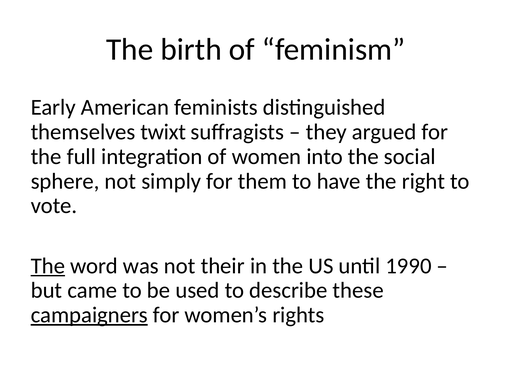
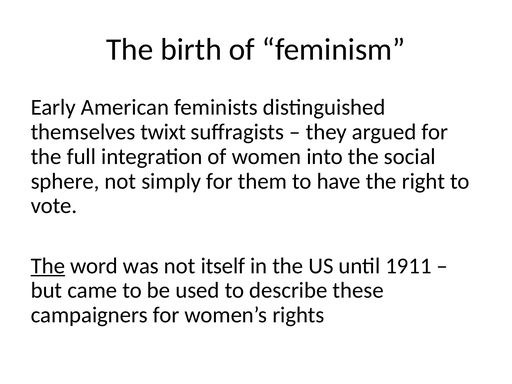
their: their -> itself (223, 266)
1990: 1990 -> 1911 (408, 266)
campaigners underline: present -> none (89, 315)
